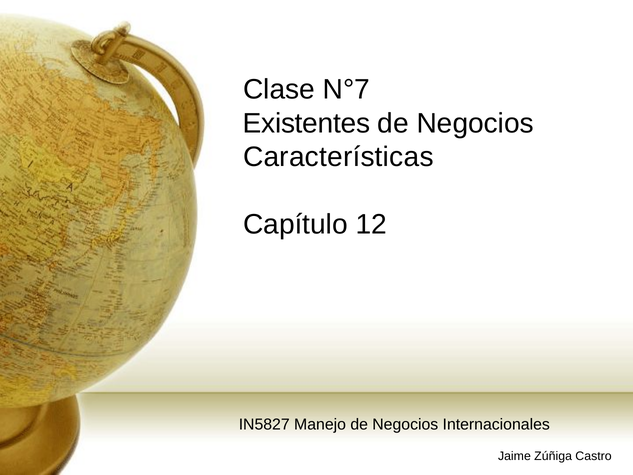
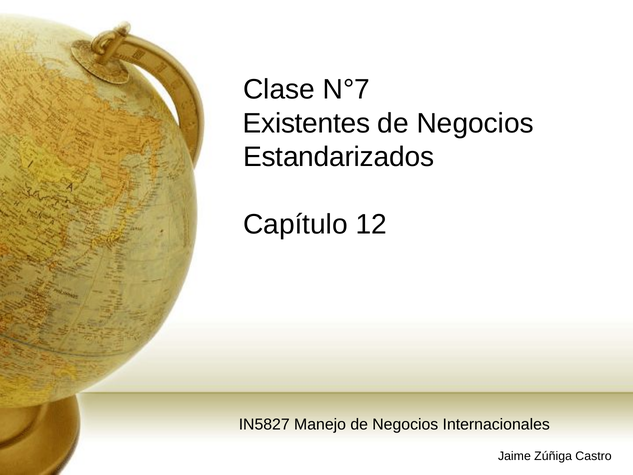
Características: Características -> Estandarizados (339, 157)
